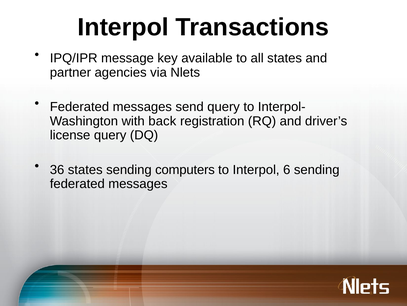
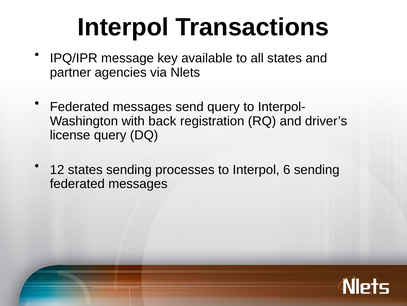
36: 36 -> 12 (57, 169)
computers: computers -> processes (185, 169)
